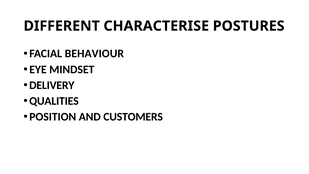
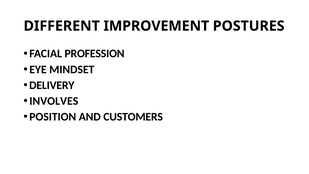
CHARACTERISE: CHARACTERISE -> IMPROVEMENT (156, 26)
BEHAVIOUR: BEHAVIOUR -> PROFESSION (95, 54)
QUALITIES: QUALITIES -> INVOLVES (54, 101)
